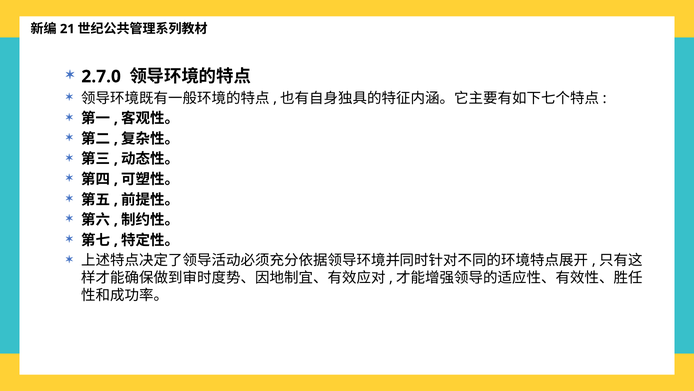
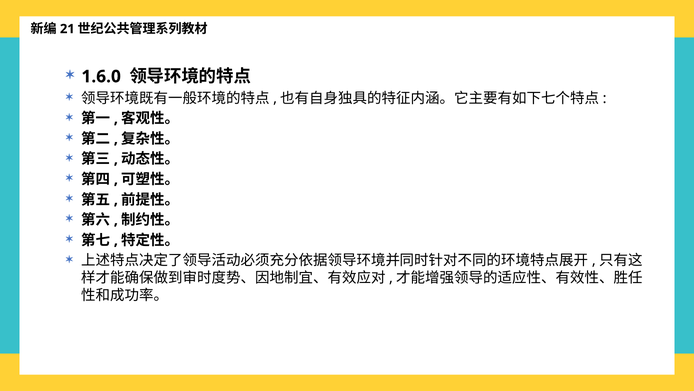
2.7.0: 2.7.0 -> 1.6.0 (101, 76)
